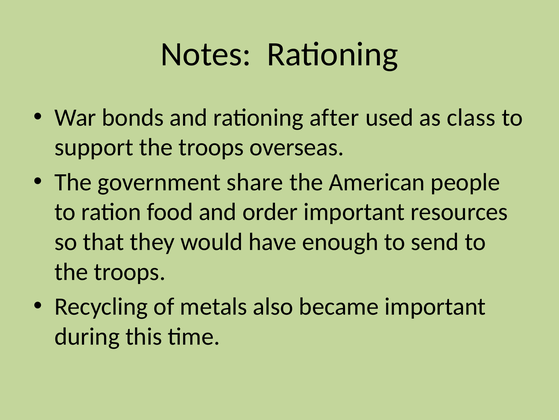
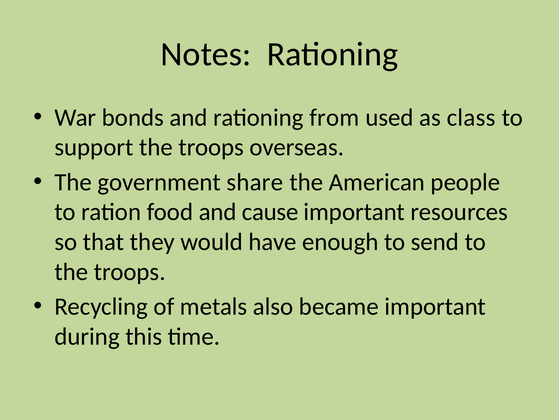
after: after -> from (334, 117)
order: order -> cause (270, 212)
